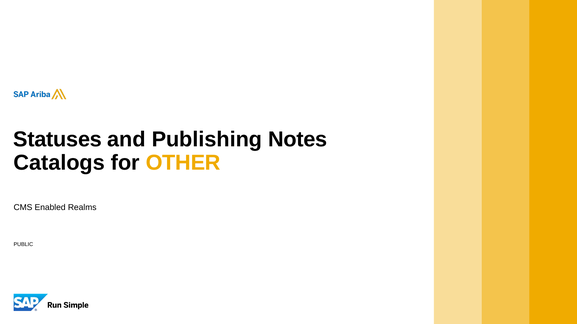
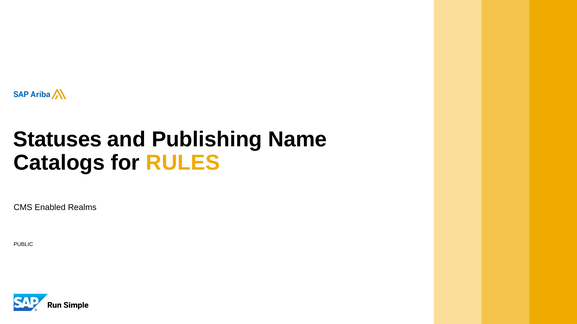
Notes: Notes -> Name (298, 140)
OTHER: OTHER -> RULES (183, 163)
